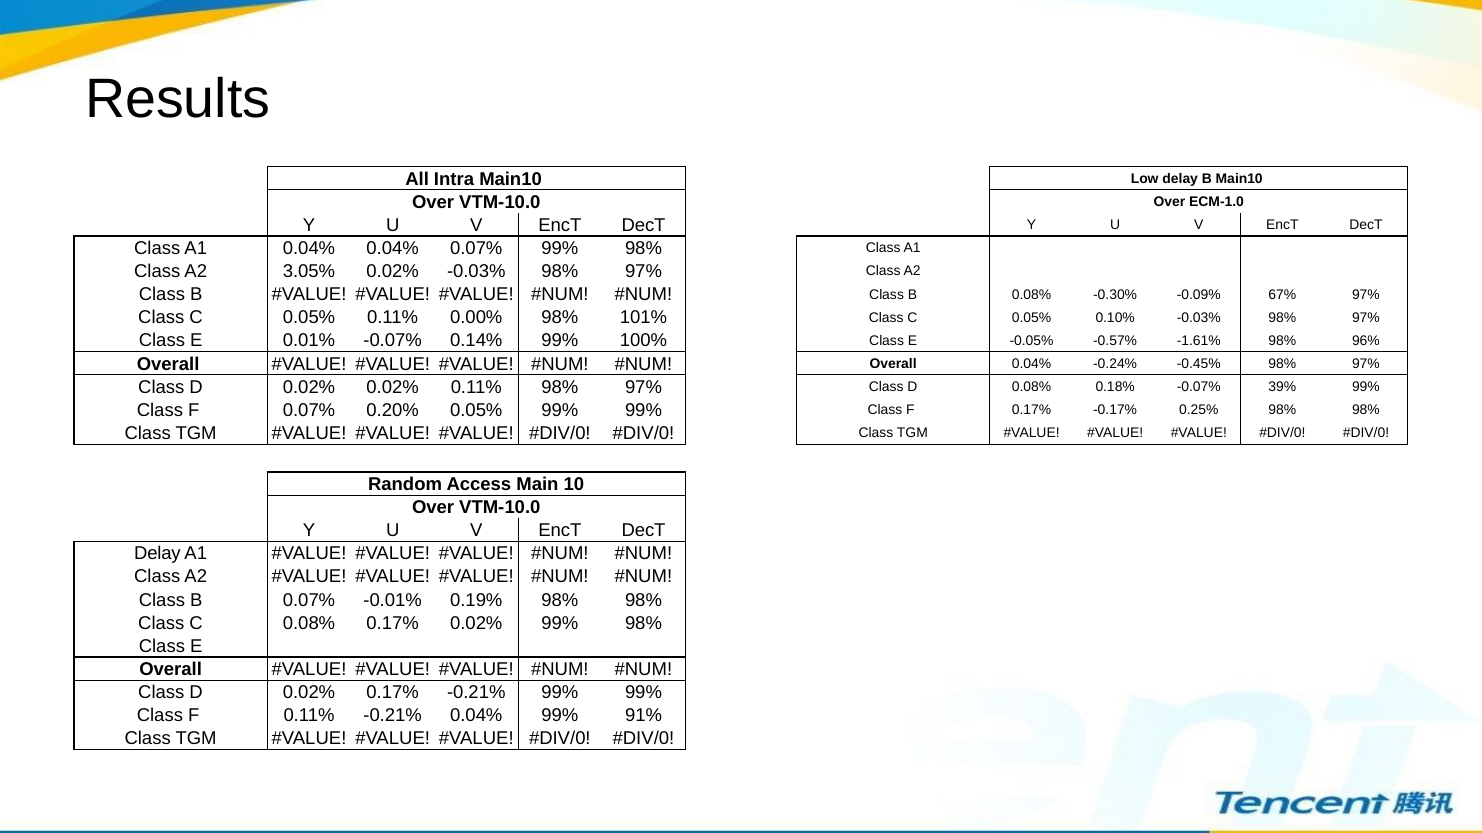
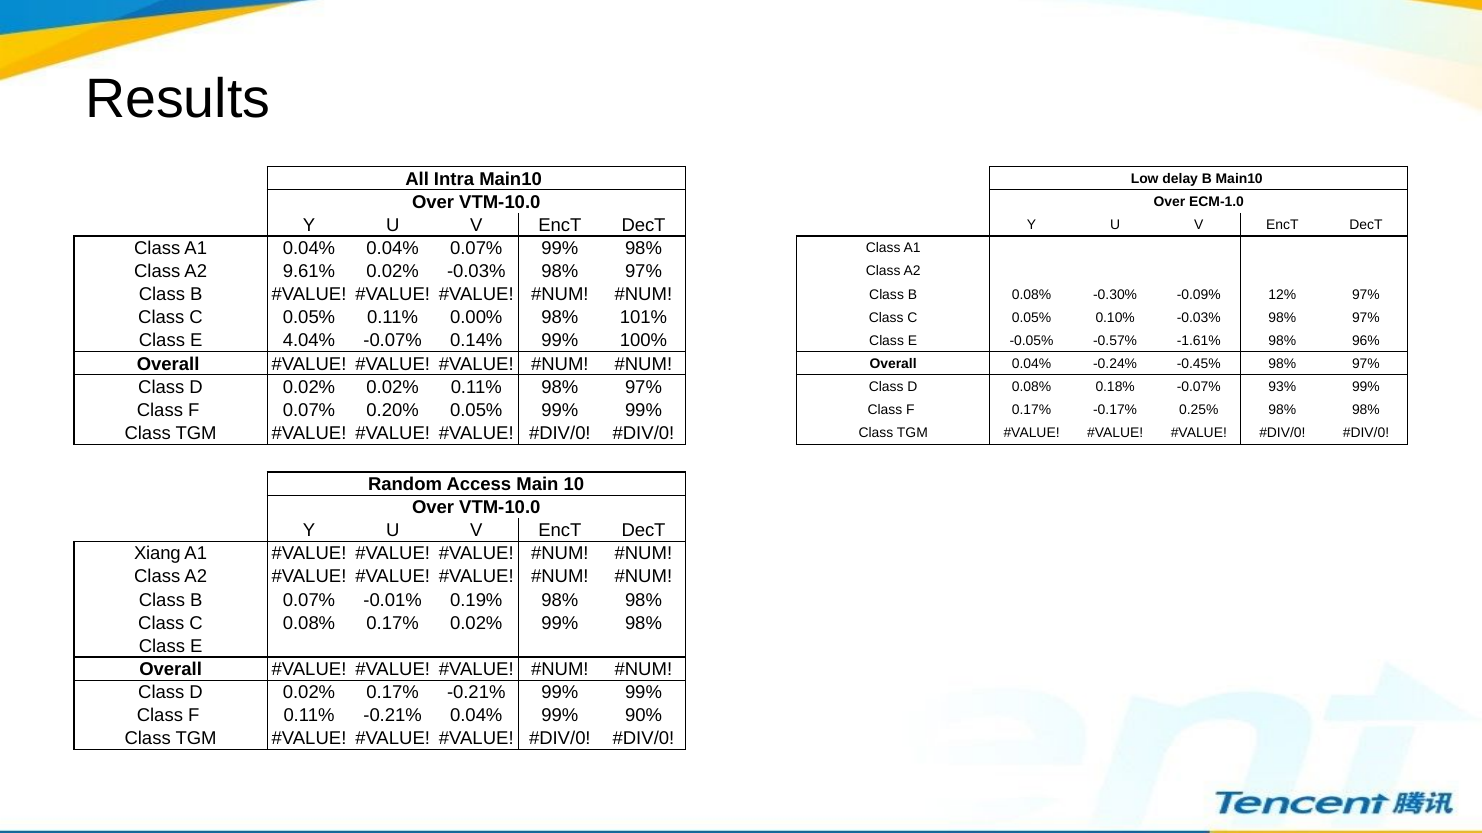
3.05%: 3.05% -> 9.61% (309, 272)
67%: 67% -> 12% (1282, 295)
0.01%: 0.01% -> 4.04% (309, 341)
39%: 39% -> 93% (1282, 387)
Delay: Delay -> Xiang (157, 554)
91%: 91% -> 90% (644, 716)
